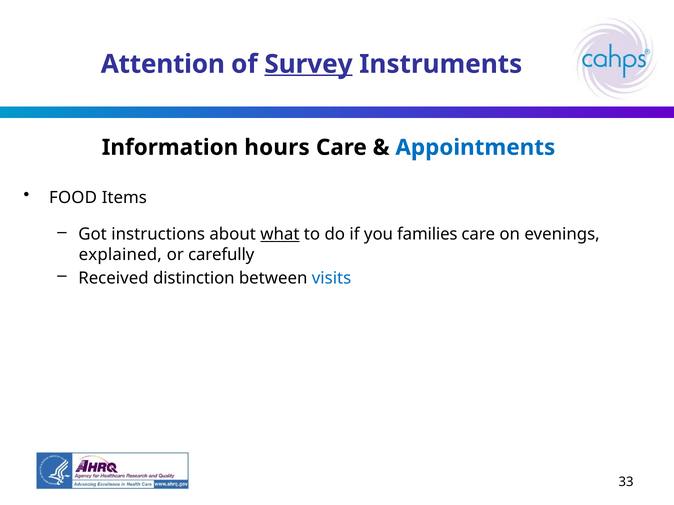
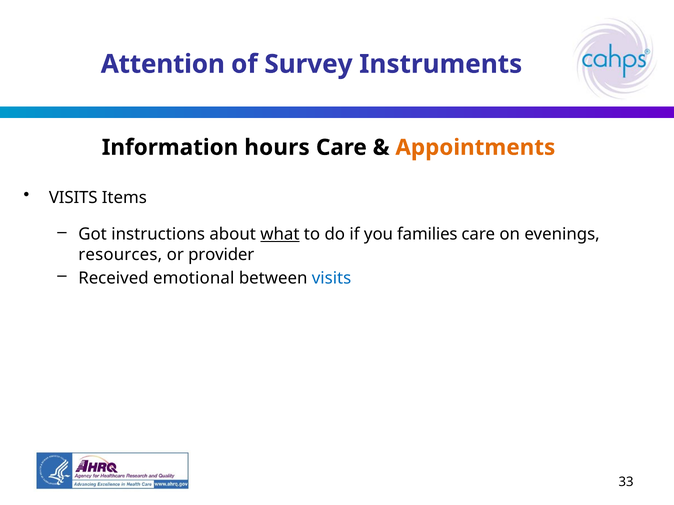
Survey underline: present -> none (308, 64)
Appointments colour: blue -> orange (475, 148)
FOOD: FOOD -> VISITS (73, 198)
explained: explained -> resources (120, 255)
carefully: carefully -> provider (221, 255)
distinction: distinction -> emotional (194, 278)
